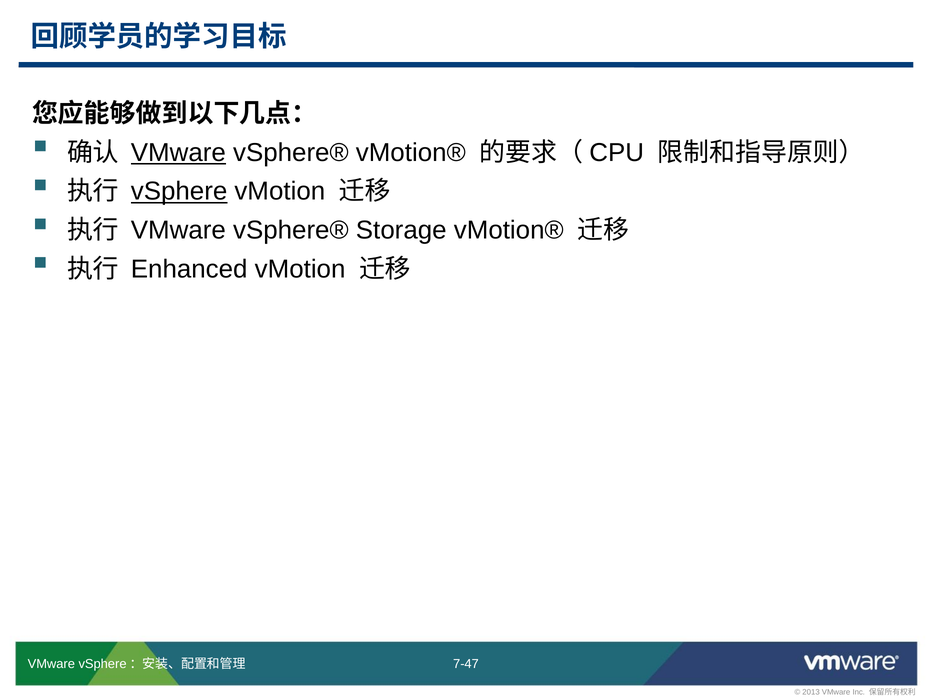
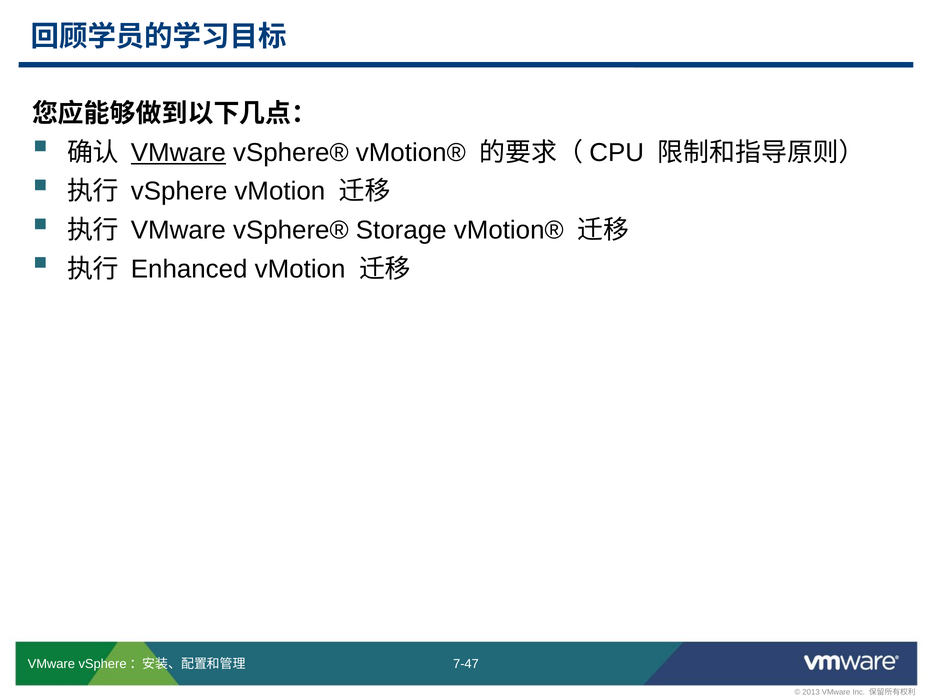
vSphere underline: present -> none (179, 191)
